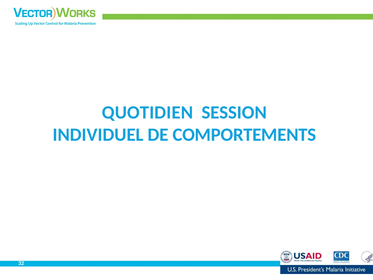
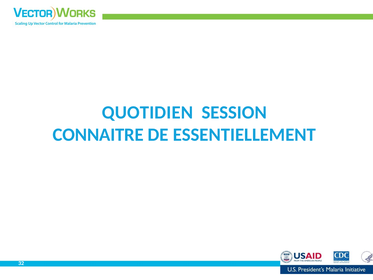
INDIVIDUEL: INDIVIDUEL -> CONNAITRE (98, 135)
COMPORTEMENTS: COMPORTEMENTS -> ESSENTIELLEMENT (244, 135)
